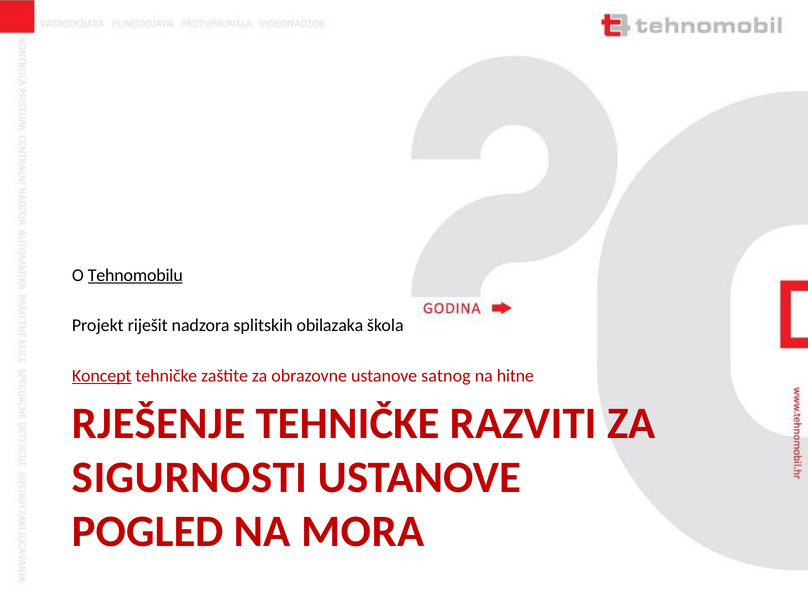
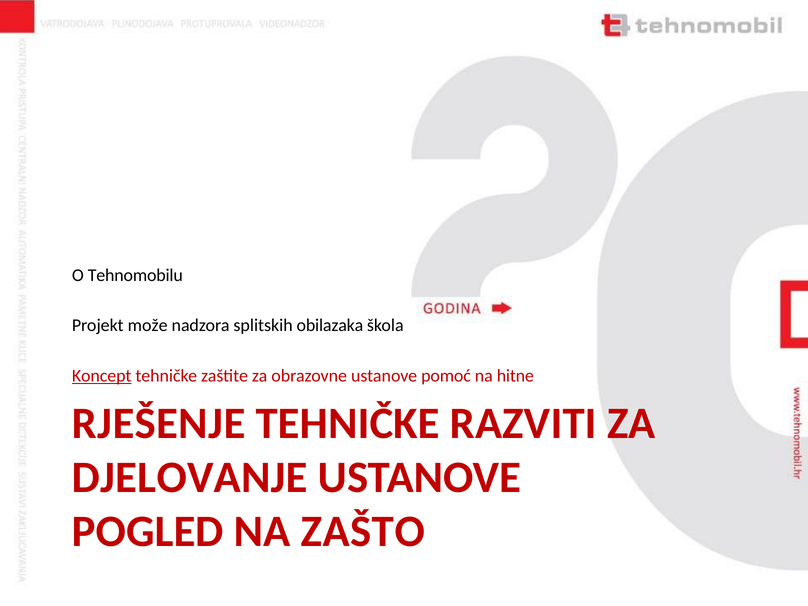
Tehnomobilu underline: present -> none (135, 275)
riješit: riješit -> može (148, 326)
satnog: satnog -> pomoć (446, 376)
SIGURNOSTI: SIGURNOSTI -> DJELOVANJE (190, 477)
MORA: MORA -> ZAŠTO (363, 531)
